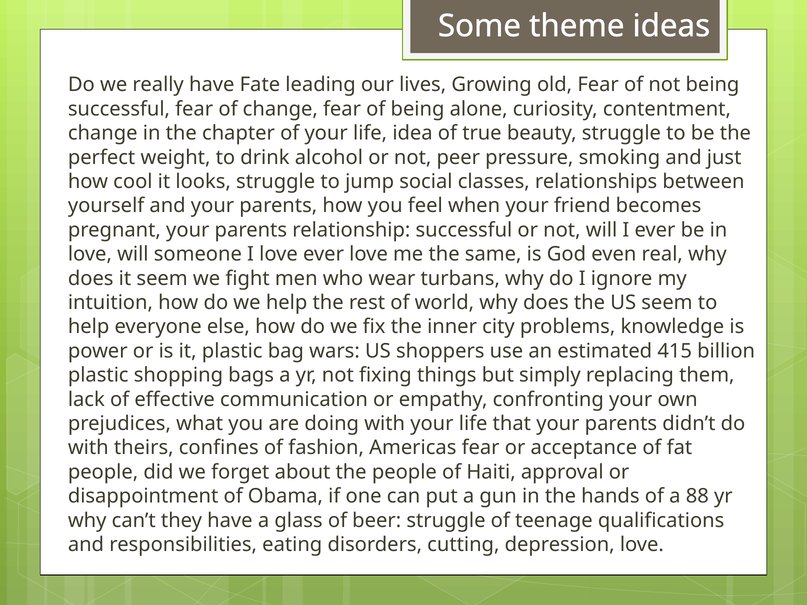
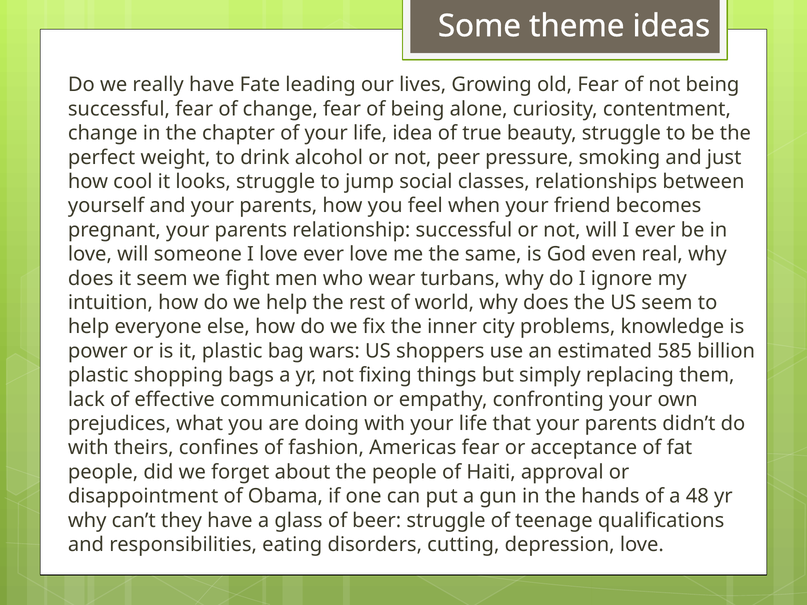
415: 415 -> 585 (675, 351)
88: 88 -> 48 (697, 496)
